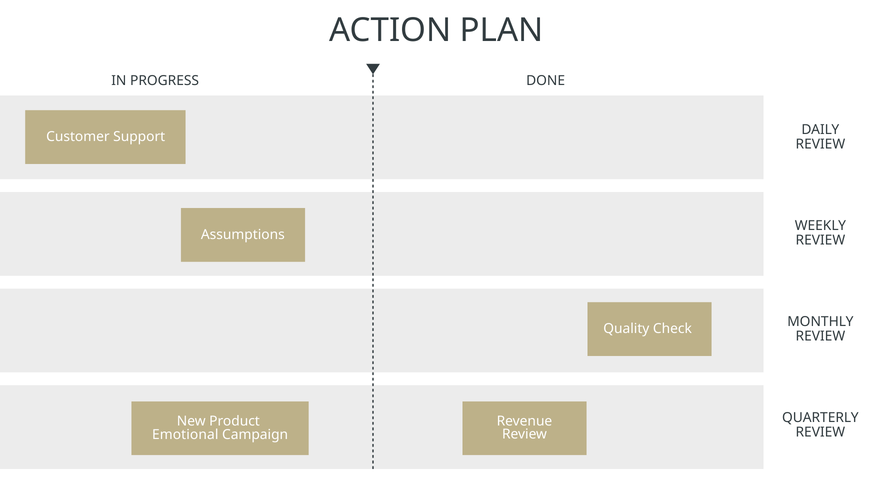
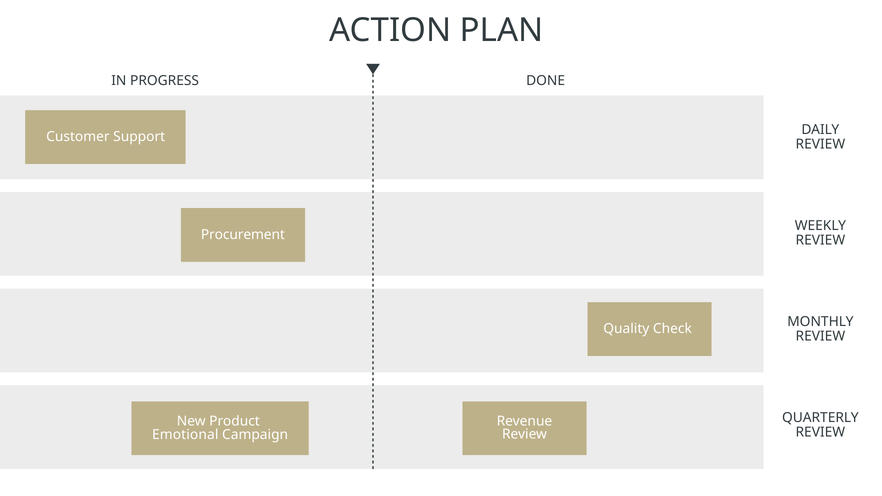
Assumptions: Assumptions -> Procurement (243, 235)
